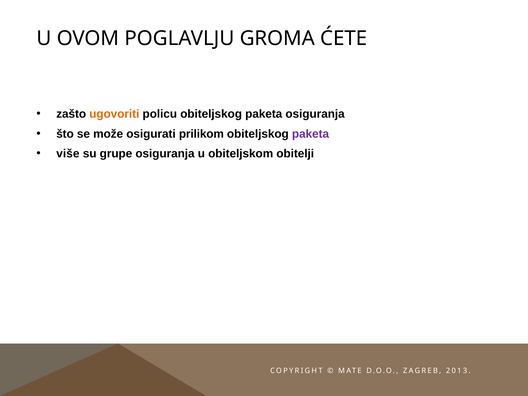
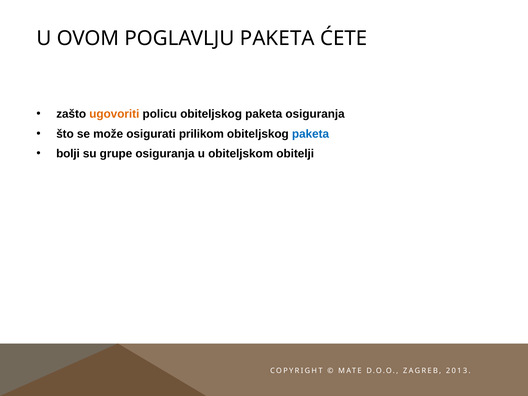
POGLAVLJU GROMA: GROMA -> PAKETA (277, 38)
paketa colour: purple -> blue (311, 134)
više: više -> bolji (68, 154)
